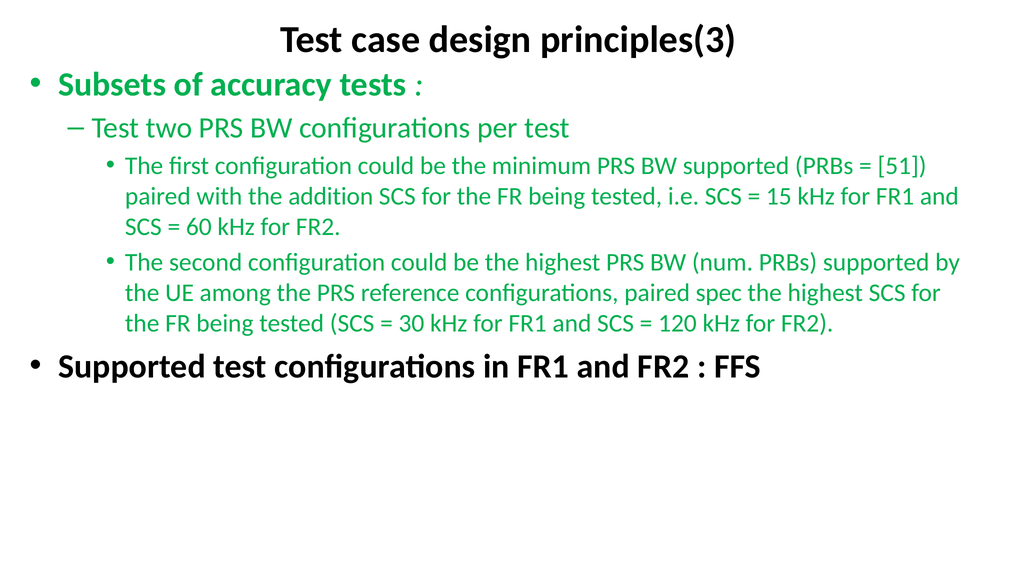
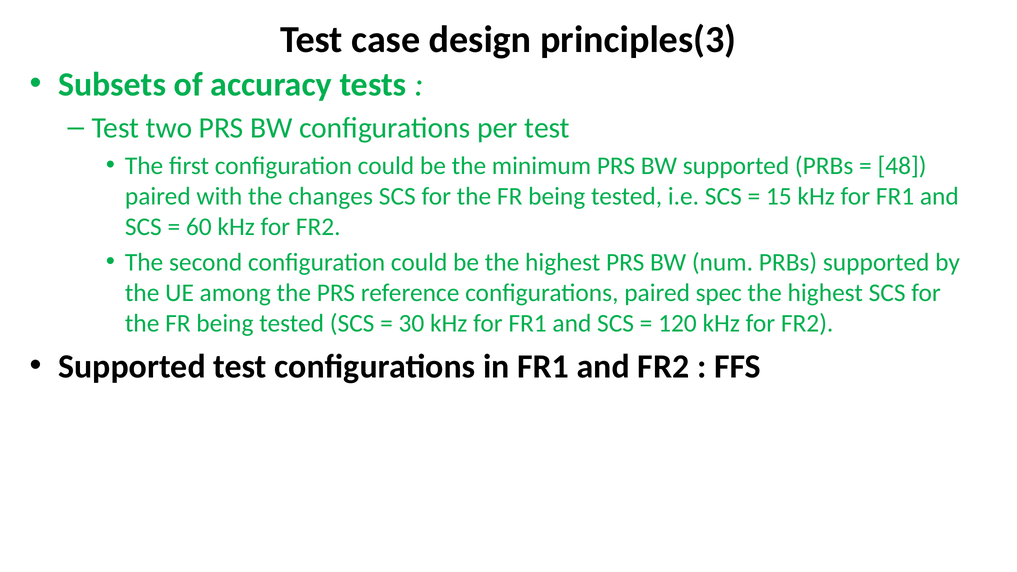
51: 51 -> 48 (902, 166)
addition: addition -> changes (331, 196)
